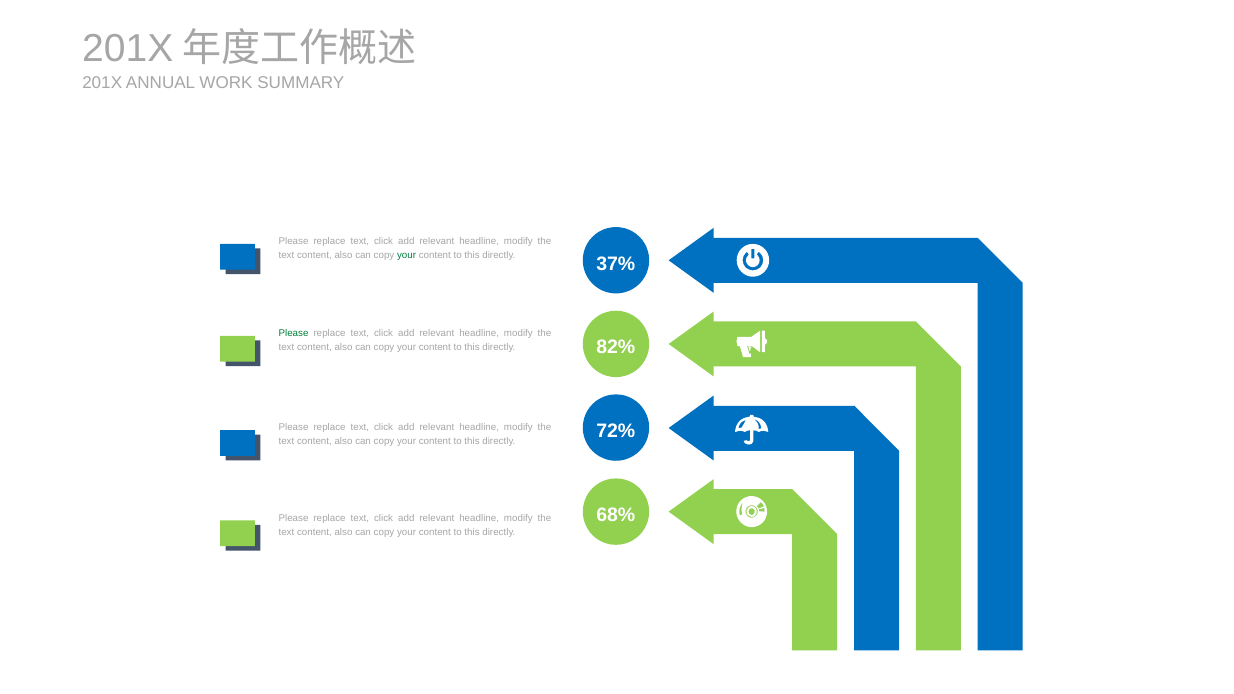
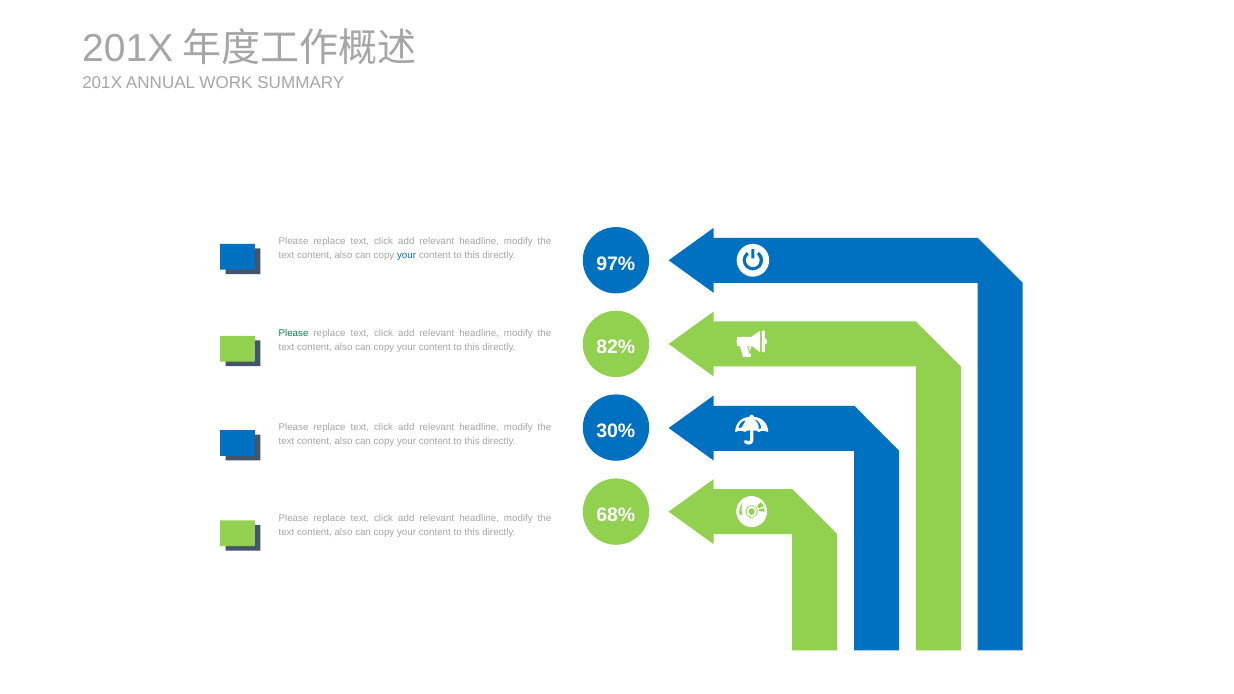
your colour: green -> blue (407, 256)
37%: 37% -> 97% (616, 264)
72%: 72% -> 30% (616, 431)
